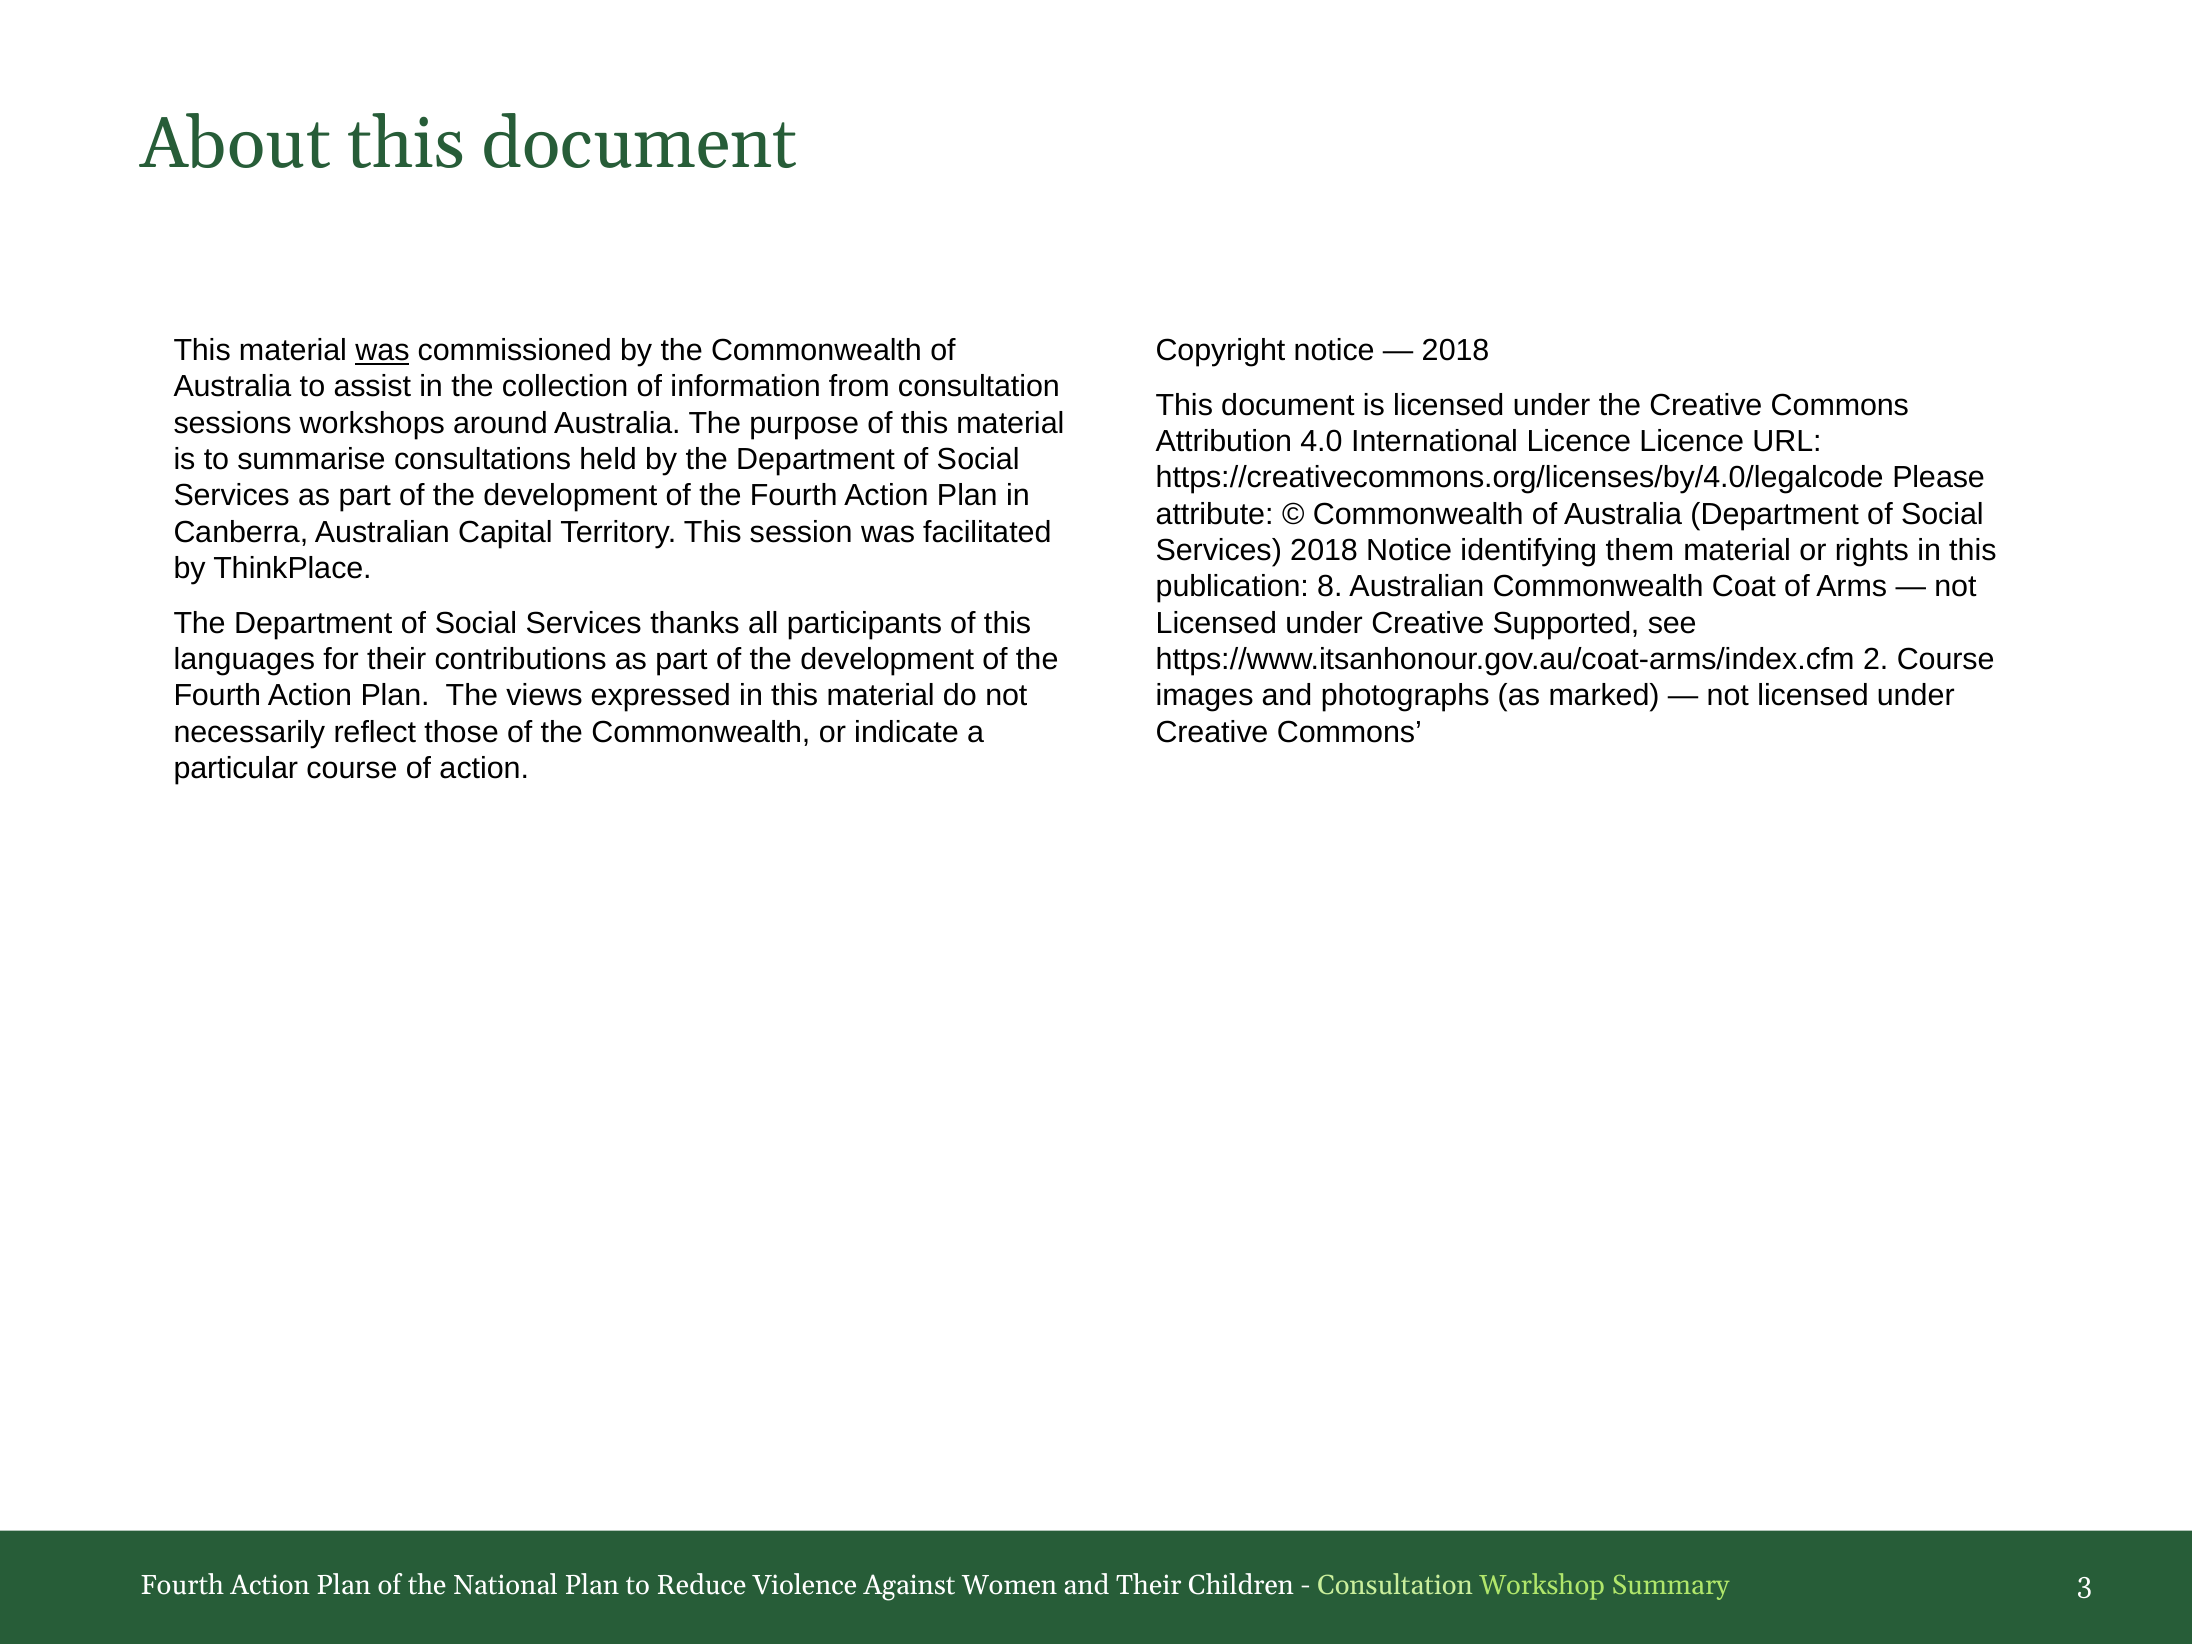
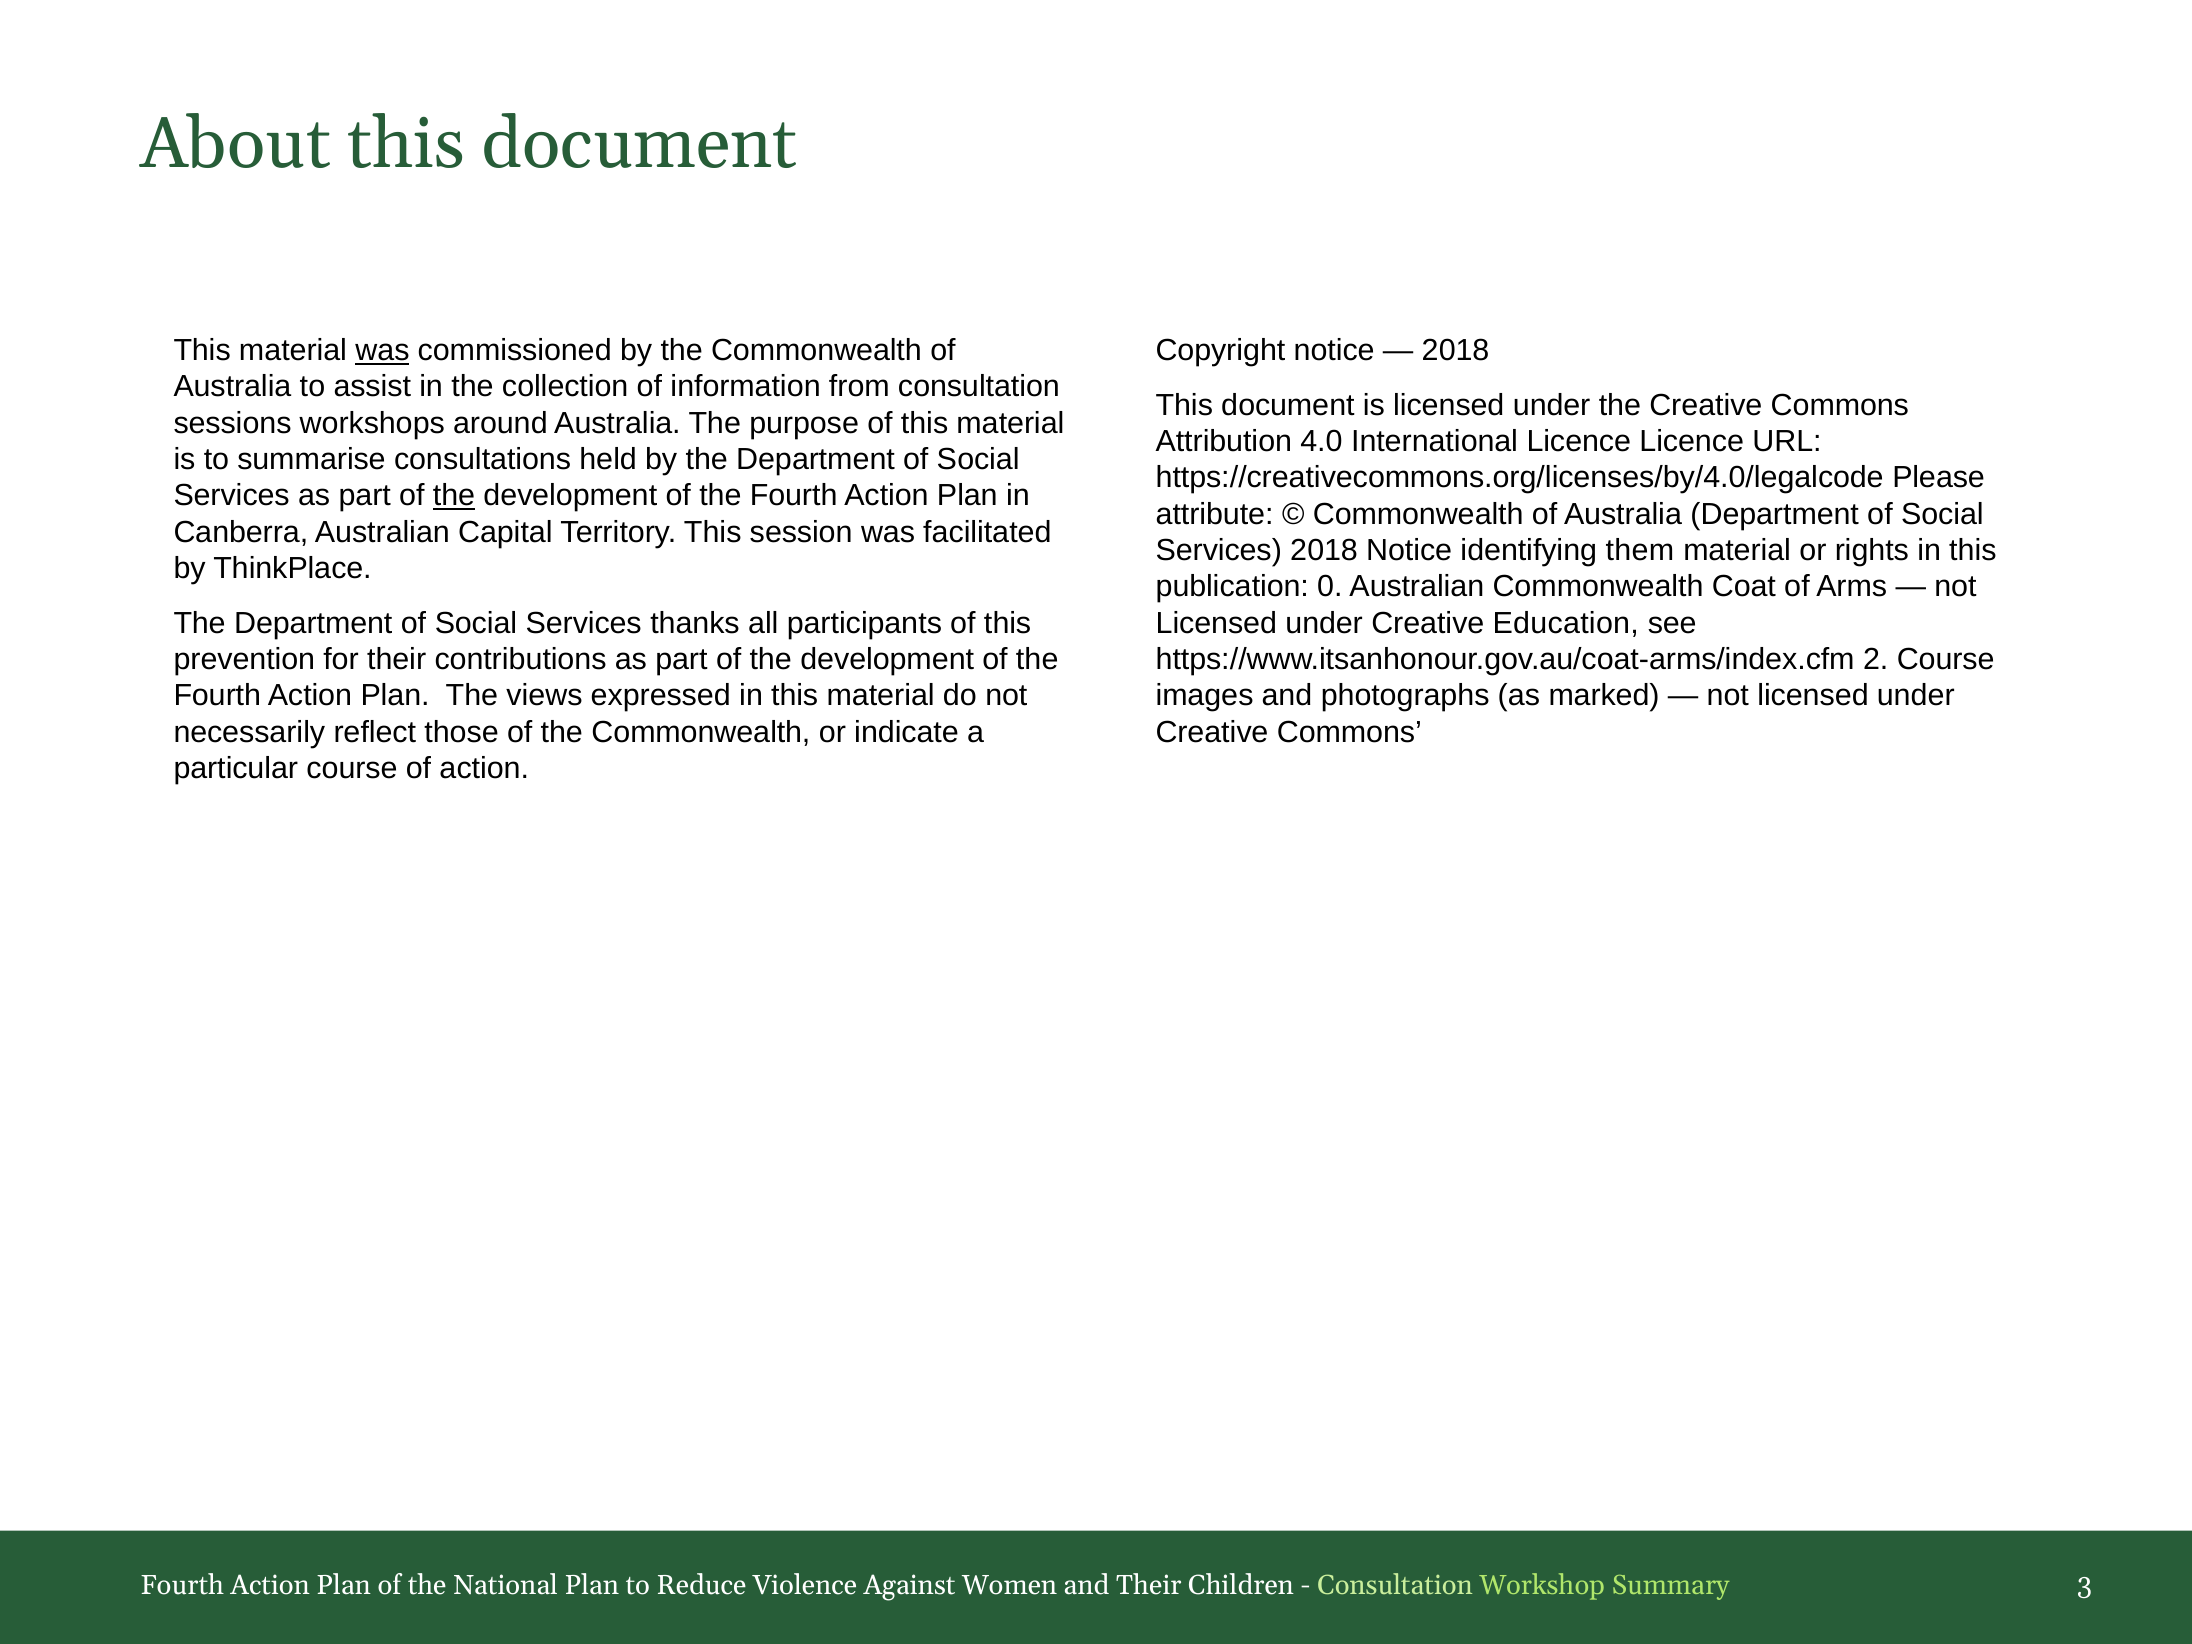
the underline: none -> present (454, 496)
8: 8 -> 0 (1330, 587)
Supported: Supported -> Education (1566, 623)
languages: languages -> prevention (244, 660)
